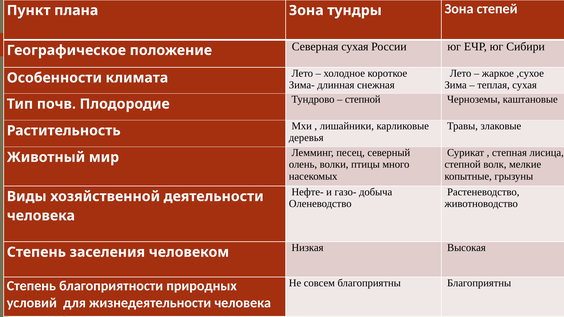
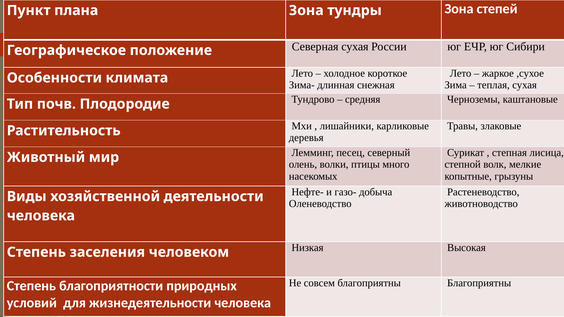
степной: степной -> средняя (363, 100)
